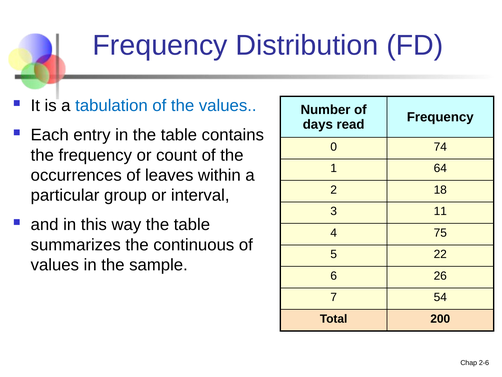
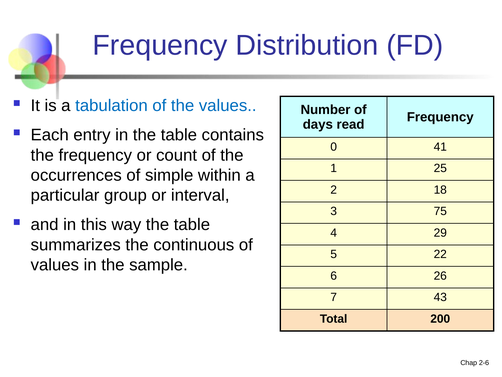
74: 74 -> 41 (440, 147)
64: 64 -> 25 (440, 168)
leaves: leaves -> simple (169, 175)
11: 11 -> 75 (440, 211)
75: 75 -> 29 (440, 233)
54: 54 -> 43 (440, 297)
